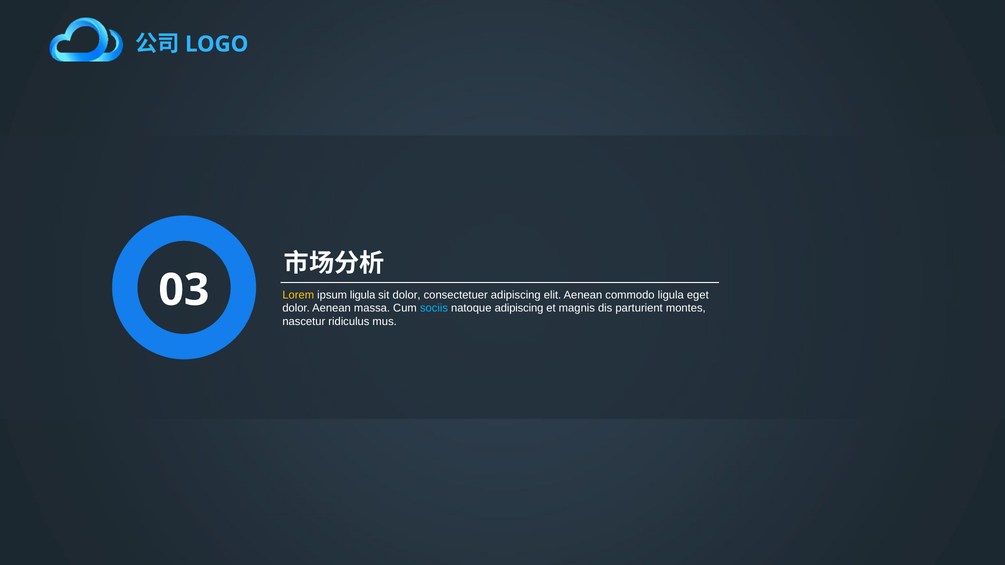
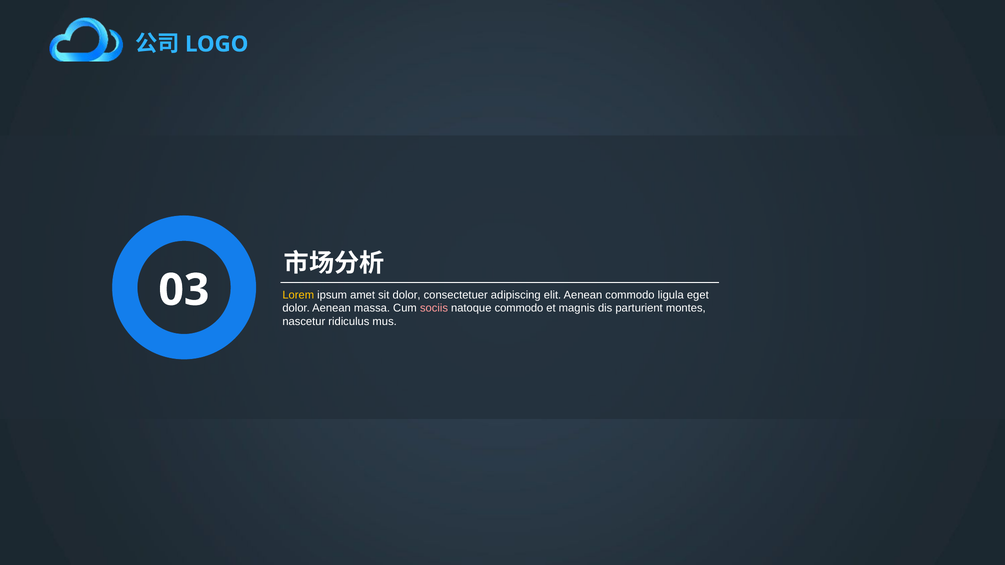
ipsum ligula: ligula -> amet (363, 295)
sociis colour: light blue -> pink (434, 308)
natoque adipiscing: adipiscing -> commodo (519, 308)
